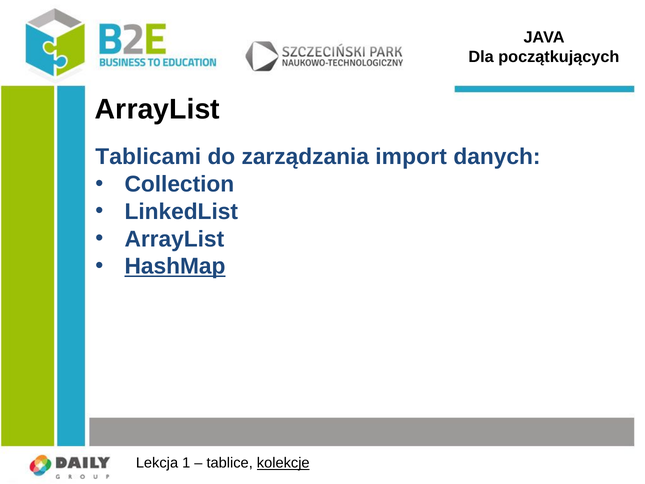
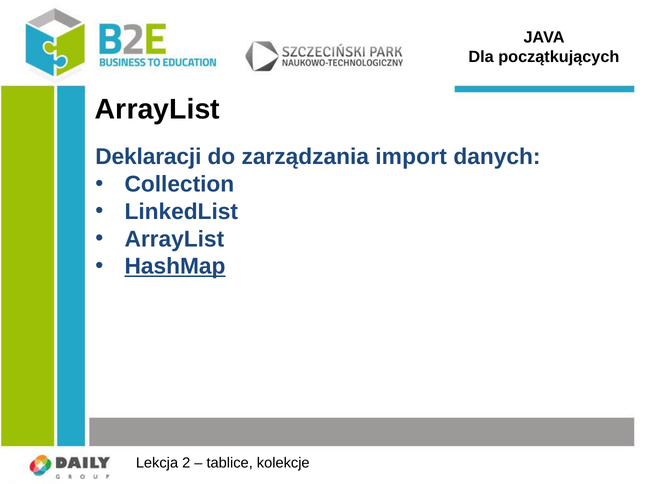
Tablicami: Tablicami -> Deklaracji (148, 157)
1: 1 -> 2 (186, 463)
kolekcje underline: present -> none (283, 463)
